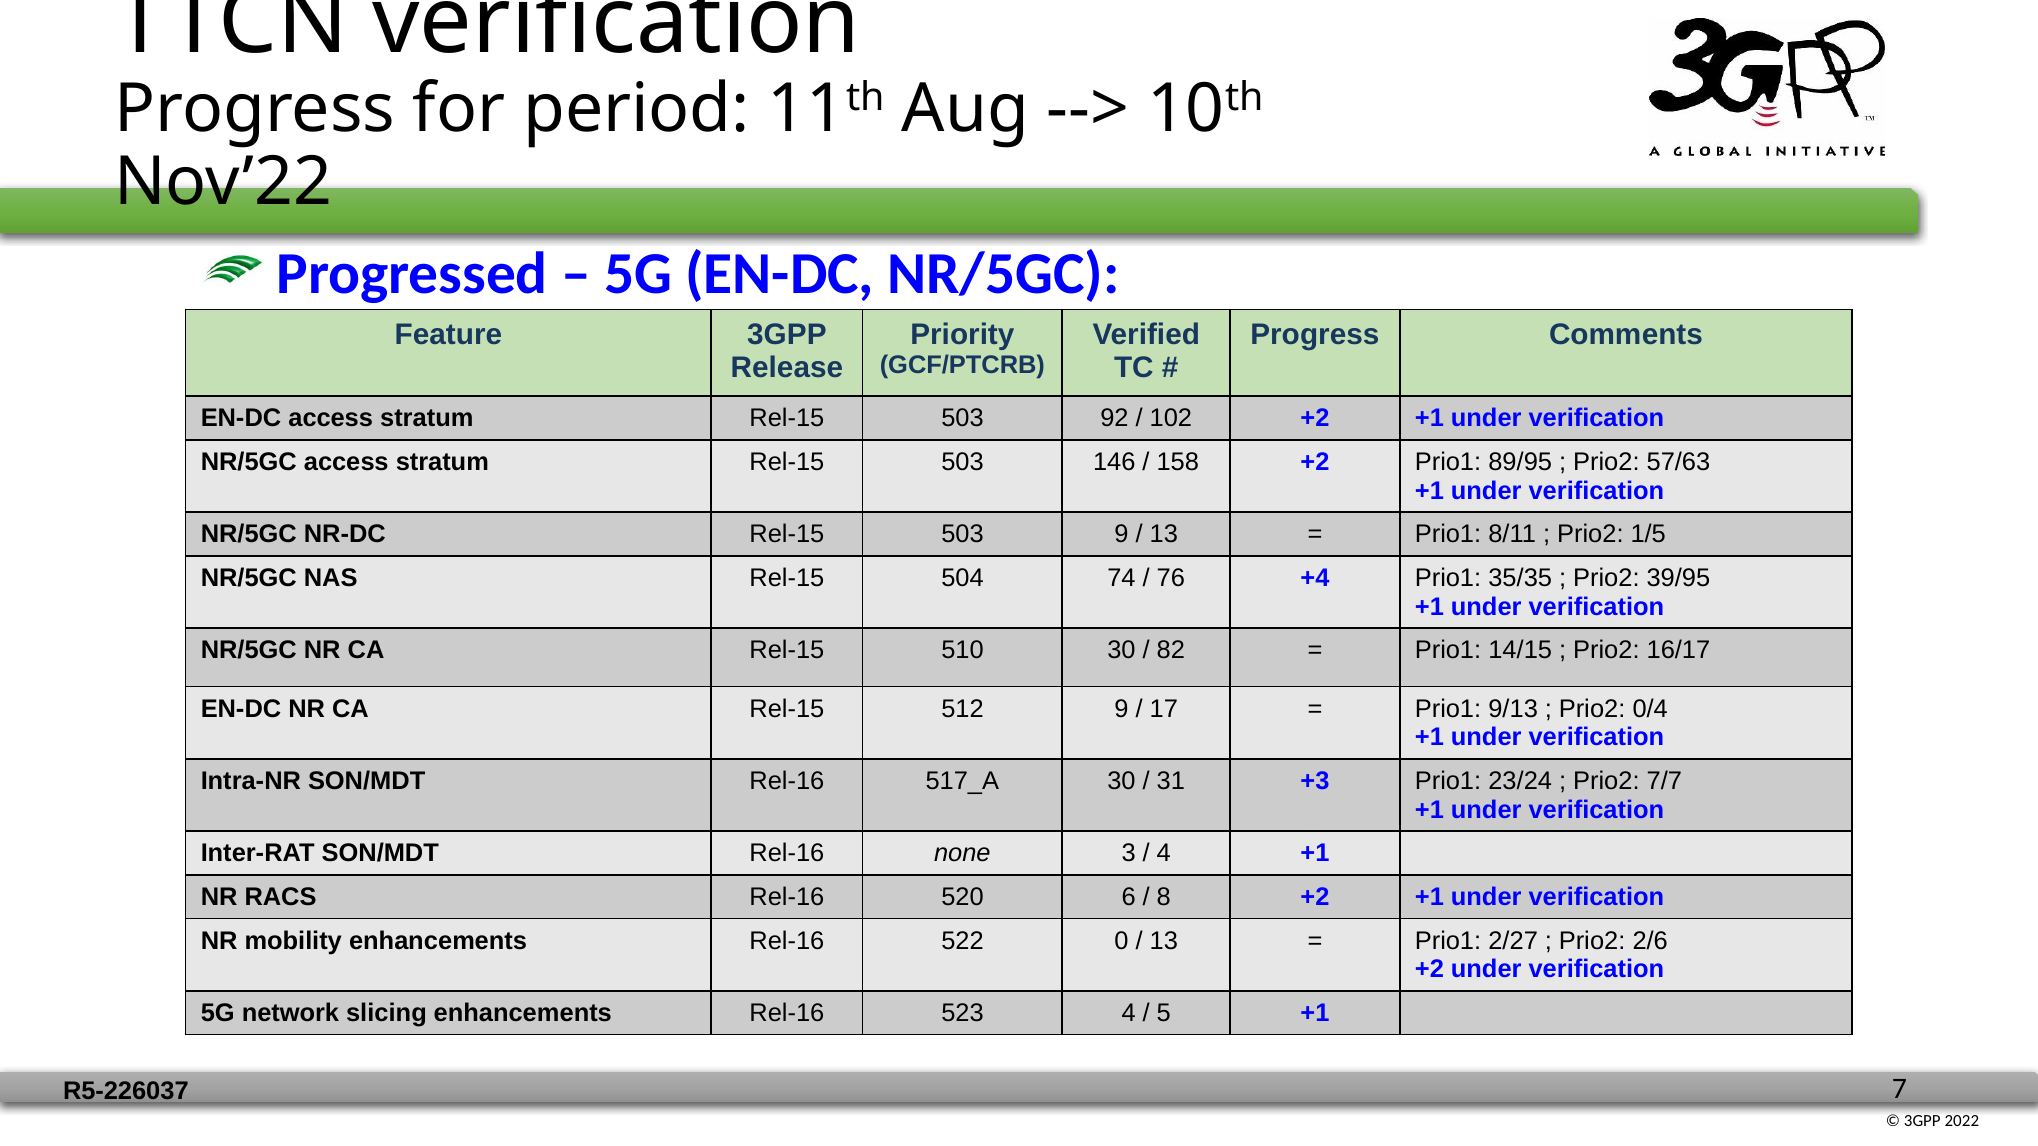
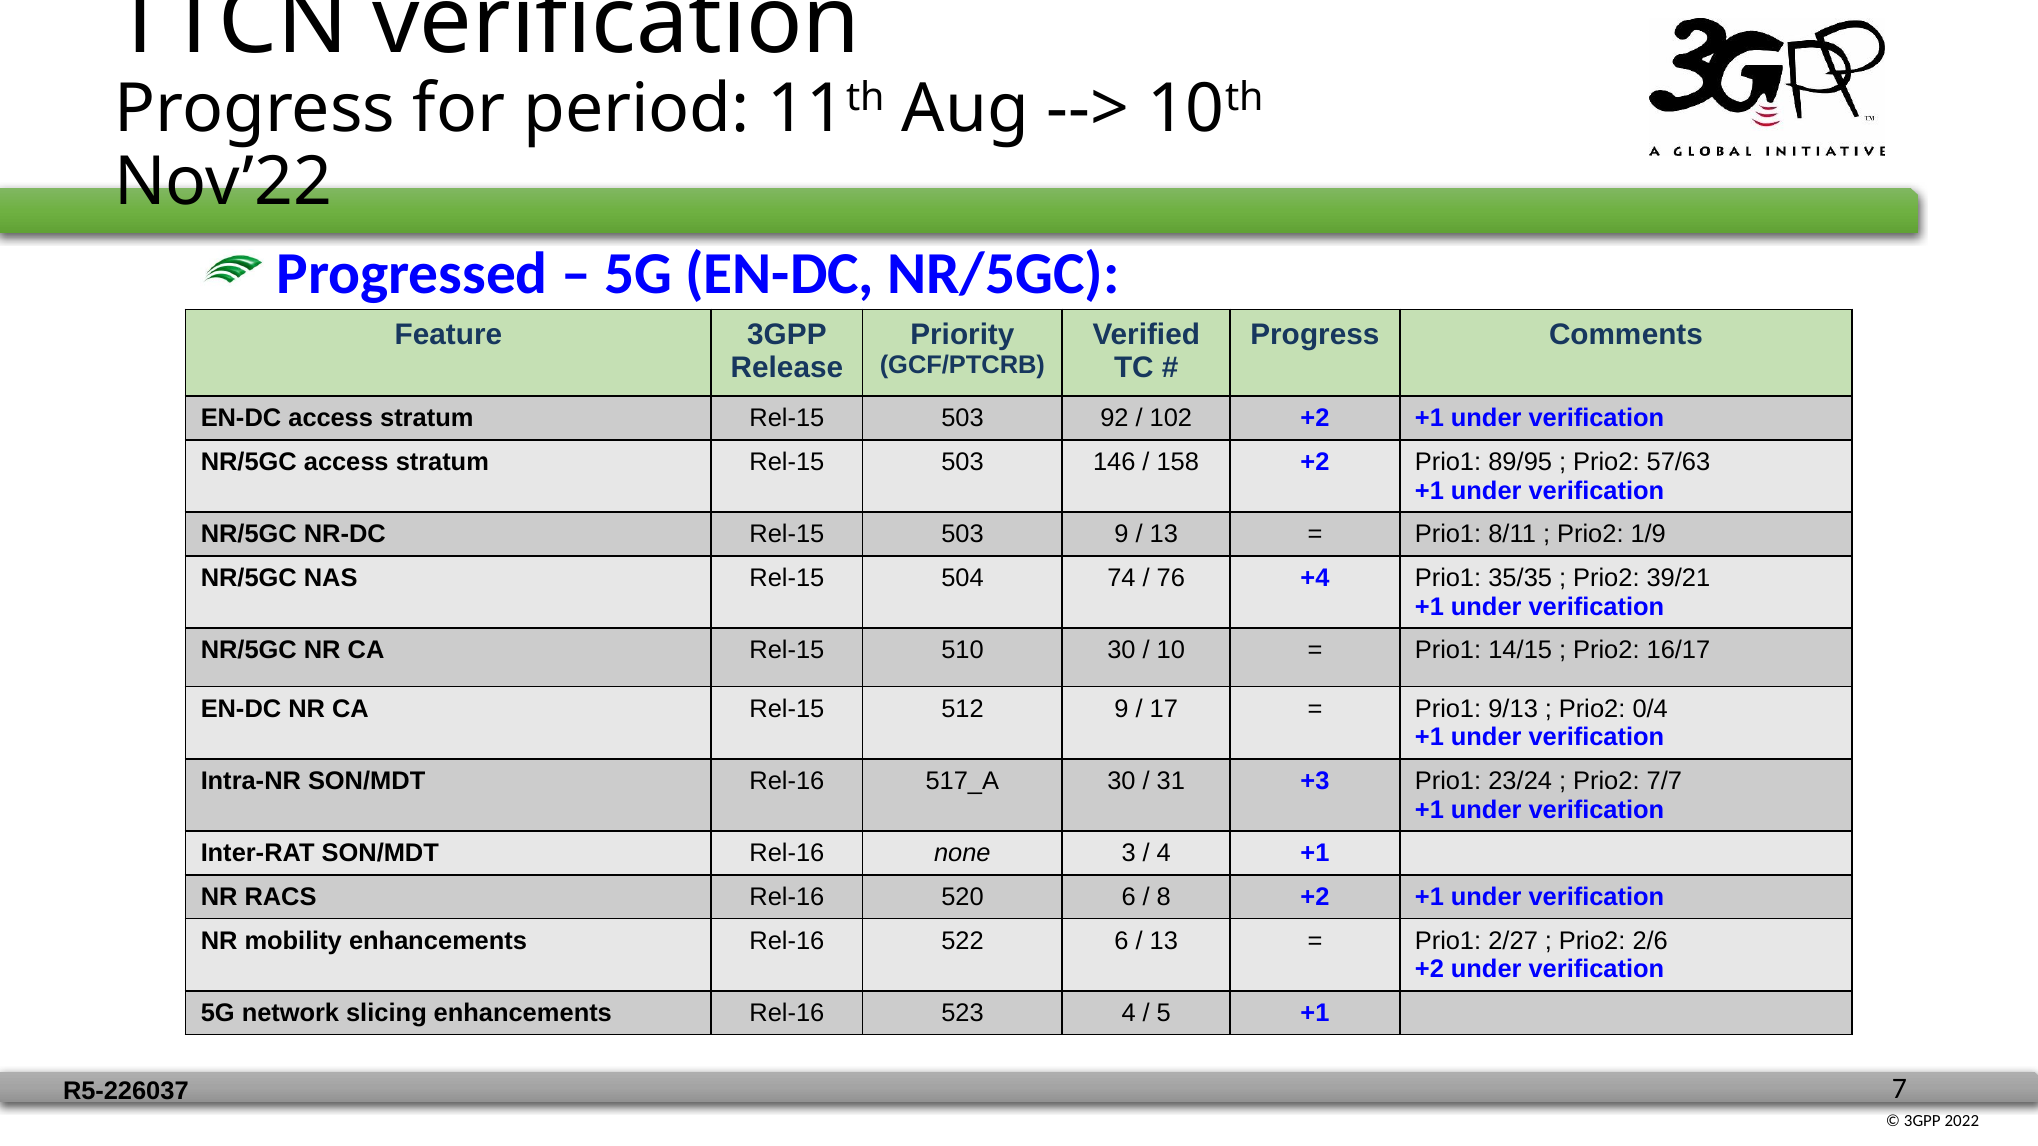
1/5: 1/5 -> 1/9 (1648, 535)
39/95: 39/95 -> 39/21 (1678, 578)
82: 82 -> 10 (1171, 651)
522 0: 0 -> 6 (1122, 941)
